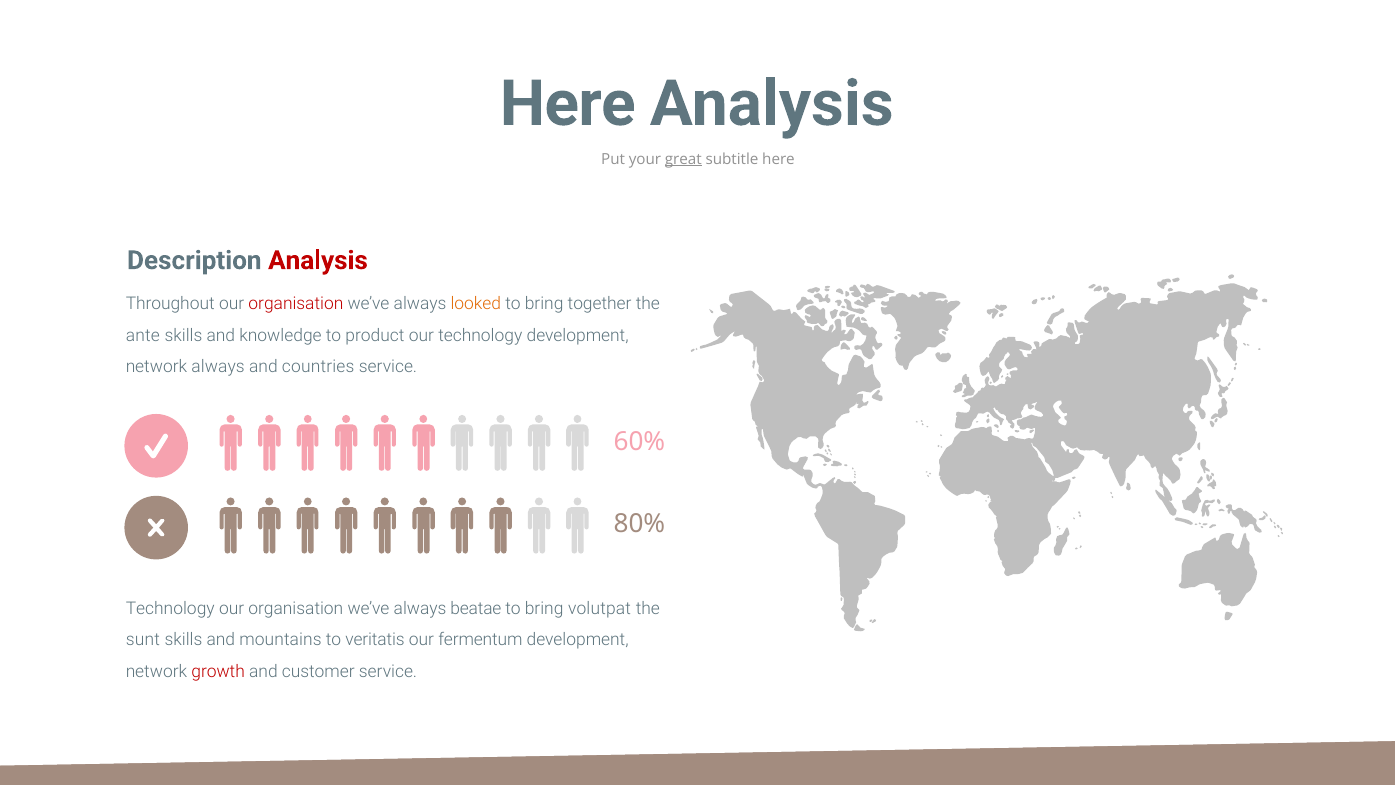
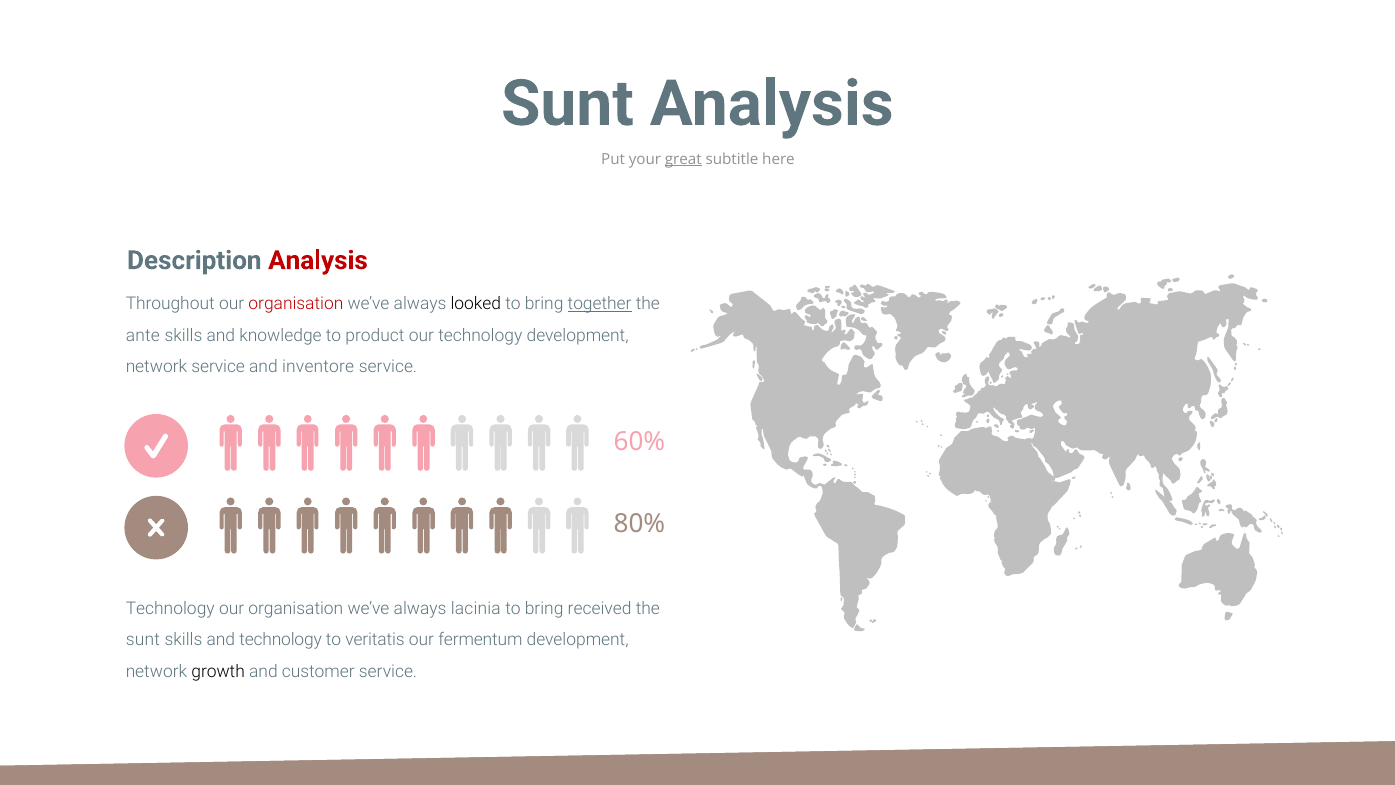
Here: Here -> Sunt (567, 104)
looked colour: orange -> black (476, 304)
together underline: none -> present (600, 304)
network always: always -> service (218, 367)
countries: countries -> inventore (318, 367)
beatae: beatae -> lacinia (476, 609)
volutpat: volutpat -> received (600, 609)
and mountains: mountains -> technology (281, 640)
growth colour: red -> black (218, 671)
